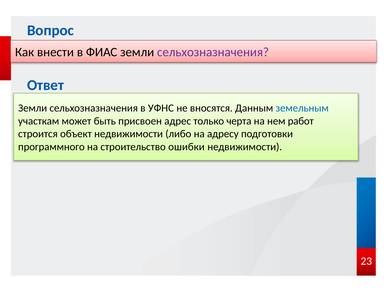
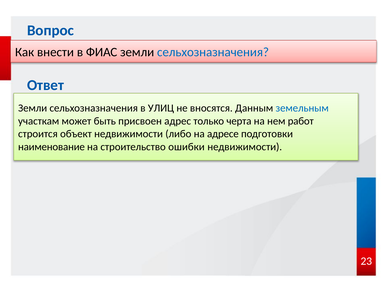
сельхозназначения colour: purple -> blue (213, 52)
УФНС: УФНС -> УЛИЦ (161, 108)
адресу: адресу -> адресе (223, 134)
программного: программного -> наименование (51, 147)
